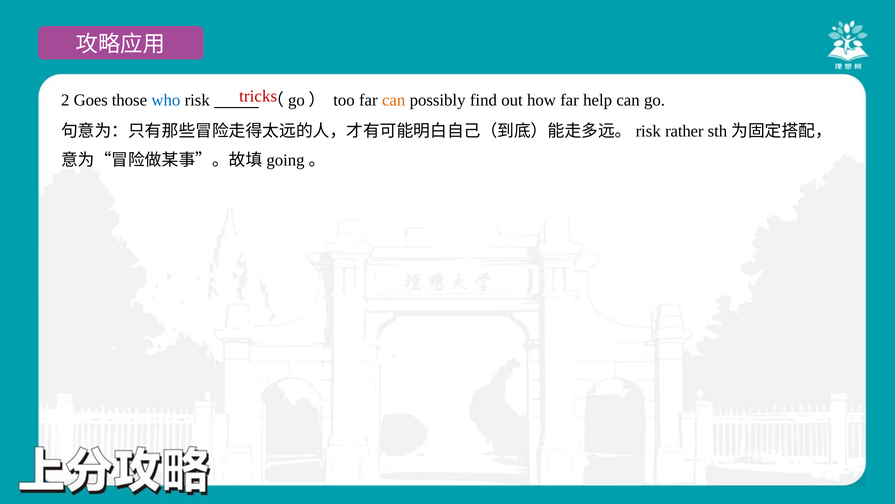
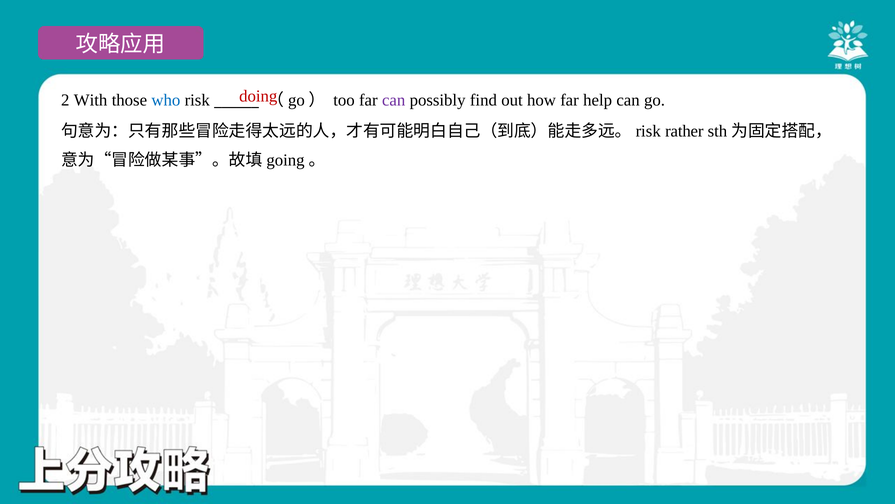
tricks: tricks -> doing (258, 96)
Goes: Goes -> With (91, 100)
can colour: orange -> purple (394, 100)
